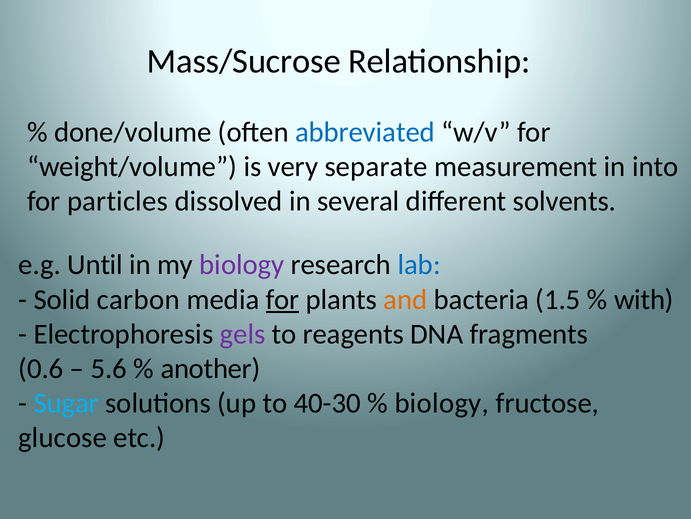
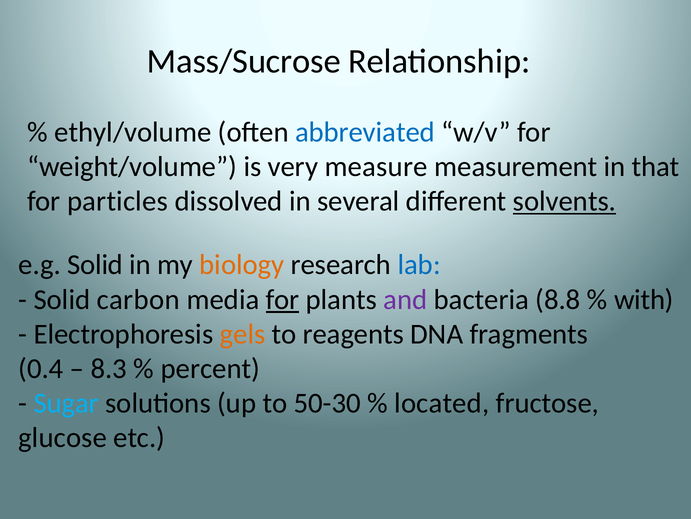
done/volume: done/volume -> ethyl/volume (133, 132)
separate: separate -> measure (376, 167)
into: into -> that (655, 167)
solvents underline: none -> present (564, 201)
e.g Until: Until -> Solid (95, 265)
biology colour: purple -> orange (242, 265)
and colour: orange -> purple (405, 299)
1.5: 1.5 -> 8.8 (558, 299)
gels colour: purple -> orange (243, 334)
0.6: 0.6 -> 0.4 (41, 368)
5.6: 5.6 -> 8.3 (109, 368)
another: another -> percent (210, 368)
40-30: 40-30 -> 50-30 (327, 403)
biology: biology -> located (442, 403)
